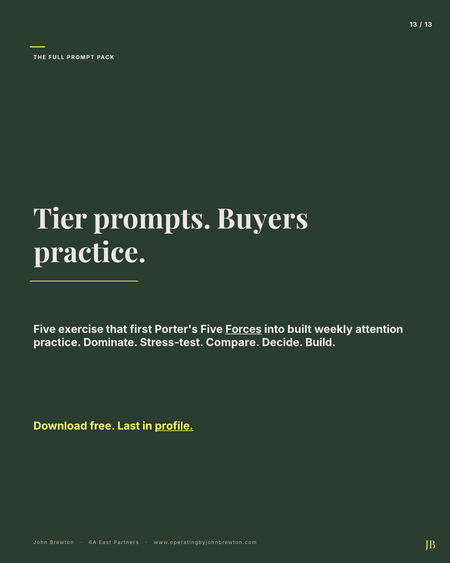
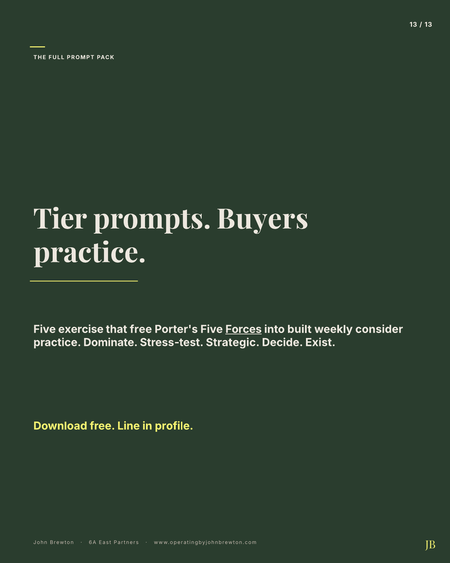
that first: first -> free (141, 329)
attention: attention -> consider (379, 329)
Compare: Compare -> Strategic (233, 342)
Build: Build -> Exist (320, 342)
Last: Last -> Line (129, 426)
profile underline: present -> none (174, 426)
